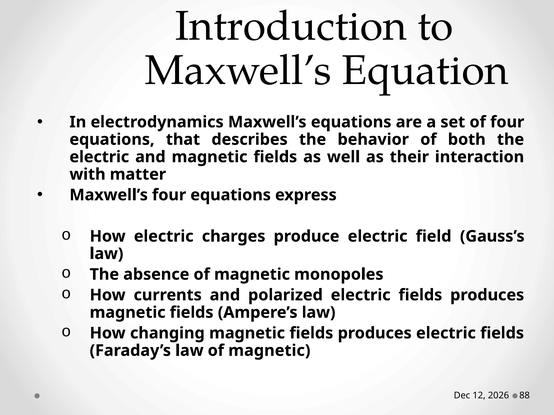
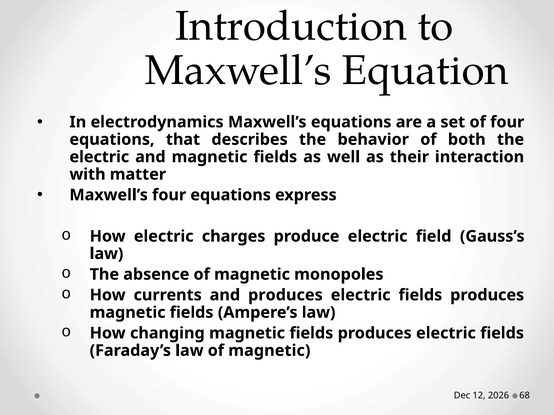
and polarized: polarized -> produces (285, 295)
88: 88 -> 68 (525, 396)
